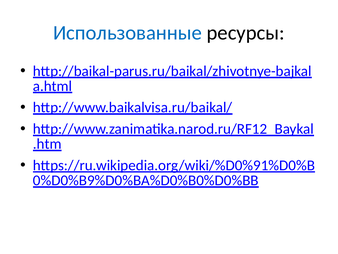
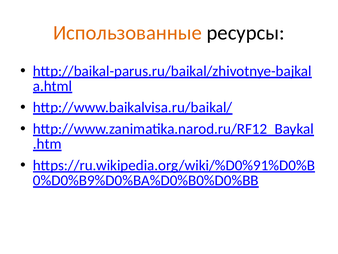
Использованные colour: blue -> orange (127, 33)
